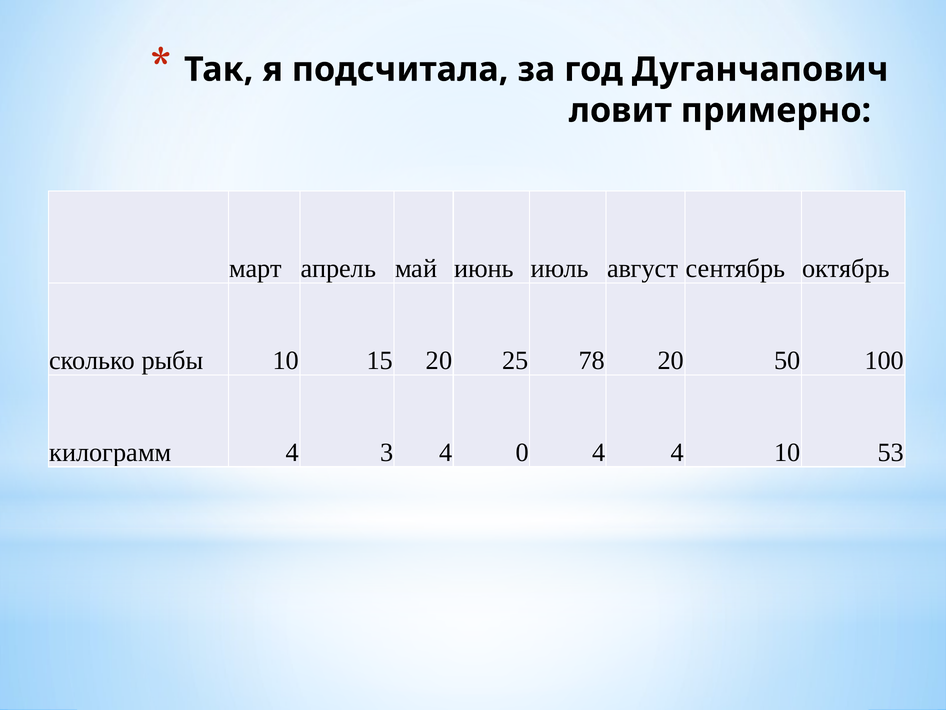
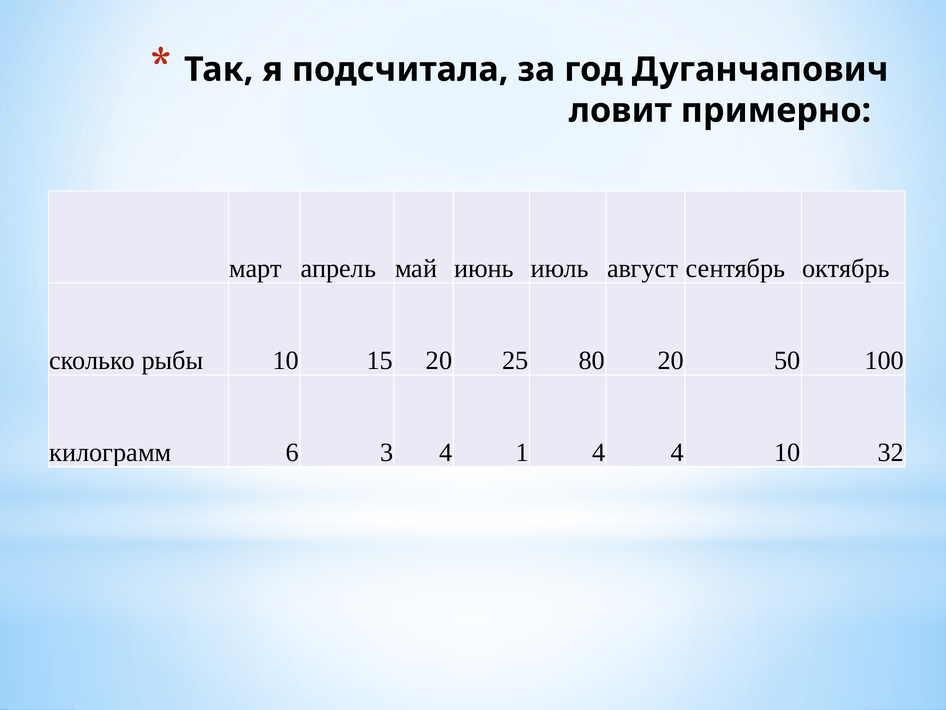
78: 78 -> 80 (592, 360)
килограмм 4: 4 -> 6 (292, 452)
0: 0 -> 1 (522, 452)
53: 53 -> 32 (891, 452)
